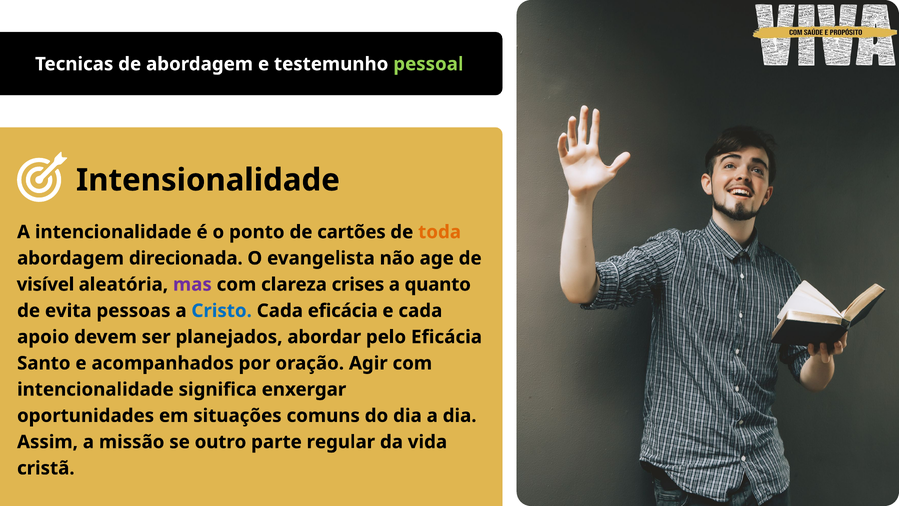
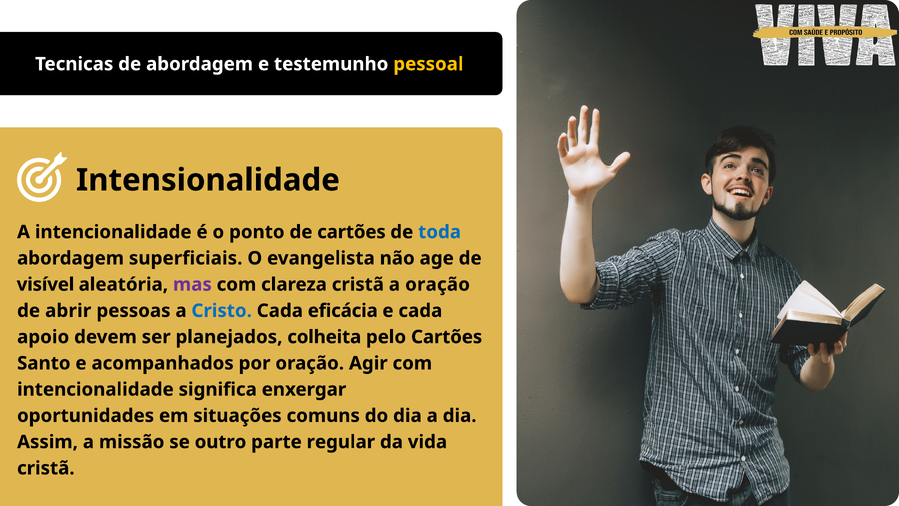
pessoal colour: light green -> yellow (428, 64)
toda colour: orange -> blue (440, 232)
direcionada: direcionada -> superficiais (186, 258)
clareza crises: crises -> cristã (358, 284)
a quanto: quanto -> oração (438, 284)
evita: evita -> abrir (68, 311)
abordar: abordar -> colheita (324, 337)
pelo Eficácia: Eficácia -> Cartões (447, 337)
